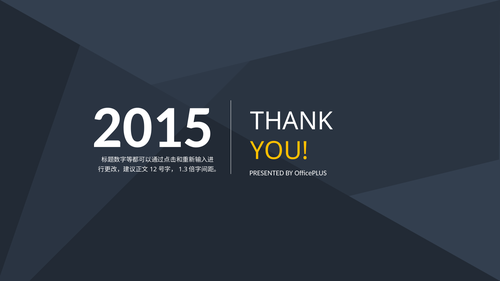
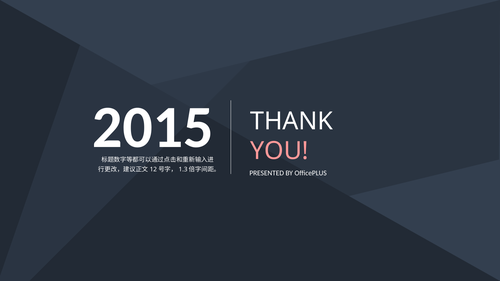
YOU colour: yellow -> pink (279, 151)
